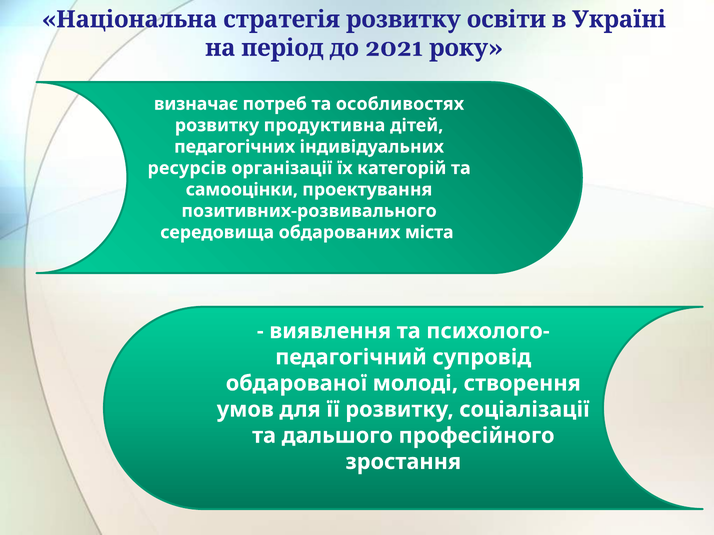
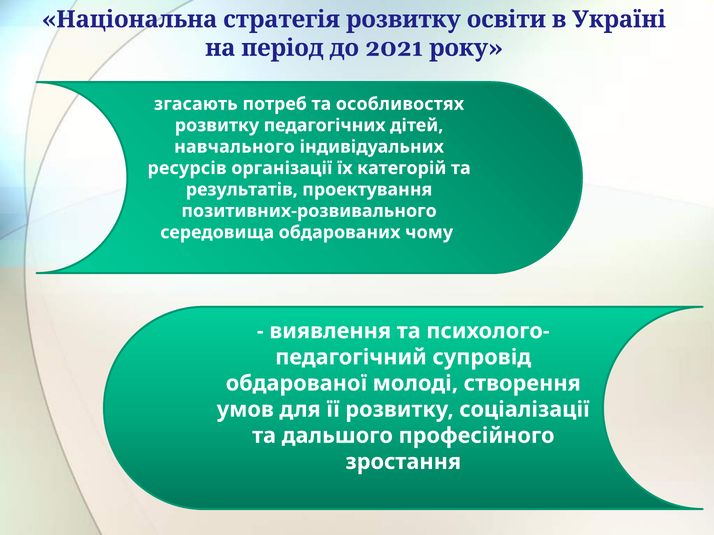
визначає: визначає -> згасають (196, 104)
продуктивна: продуктивна -> педагогічних (325, 125)
педагогічних: педагогічних -> навчального (234, 147)
самооцінки: самооцінки -> результатів (242, 190)
міста: міста -> чому (429, 233)
